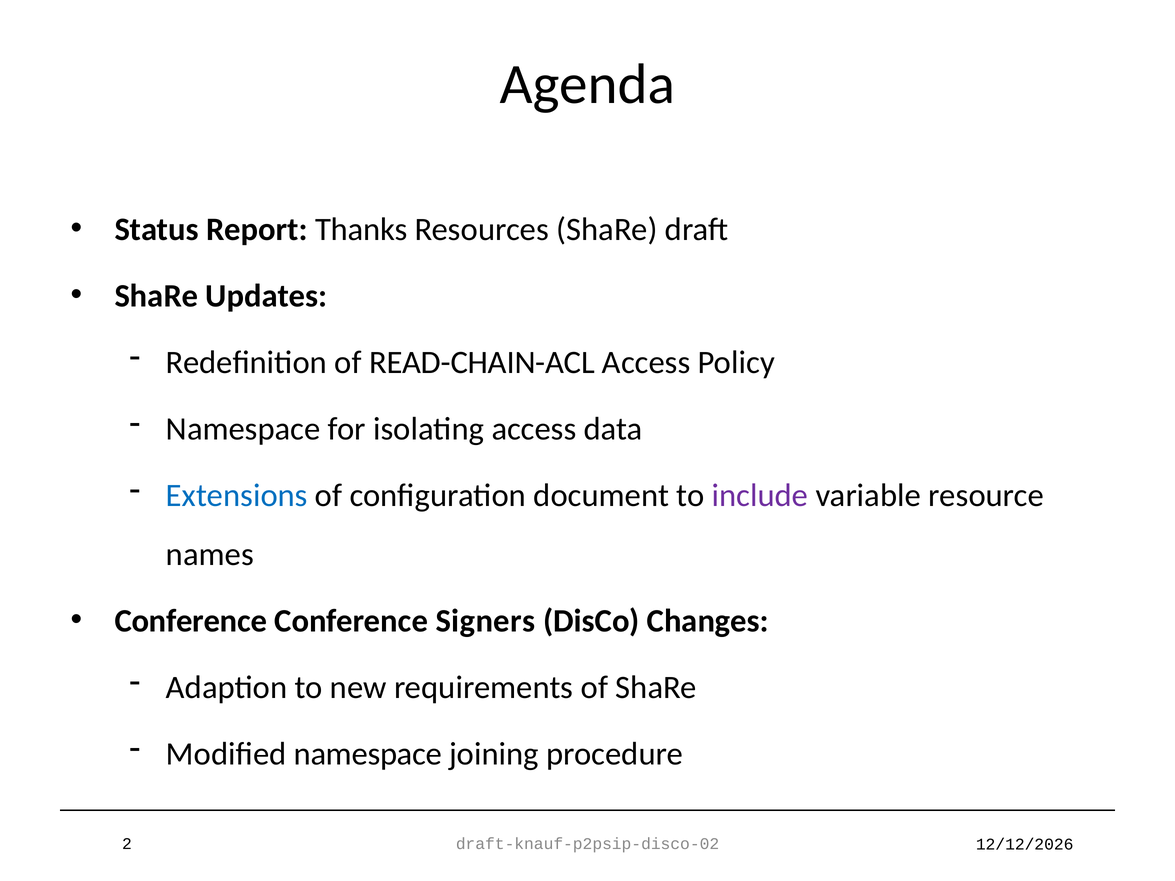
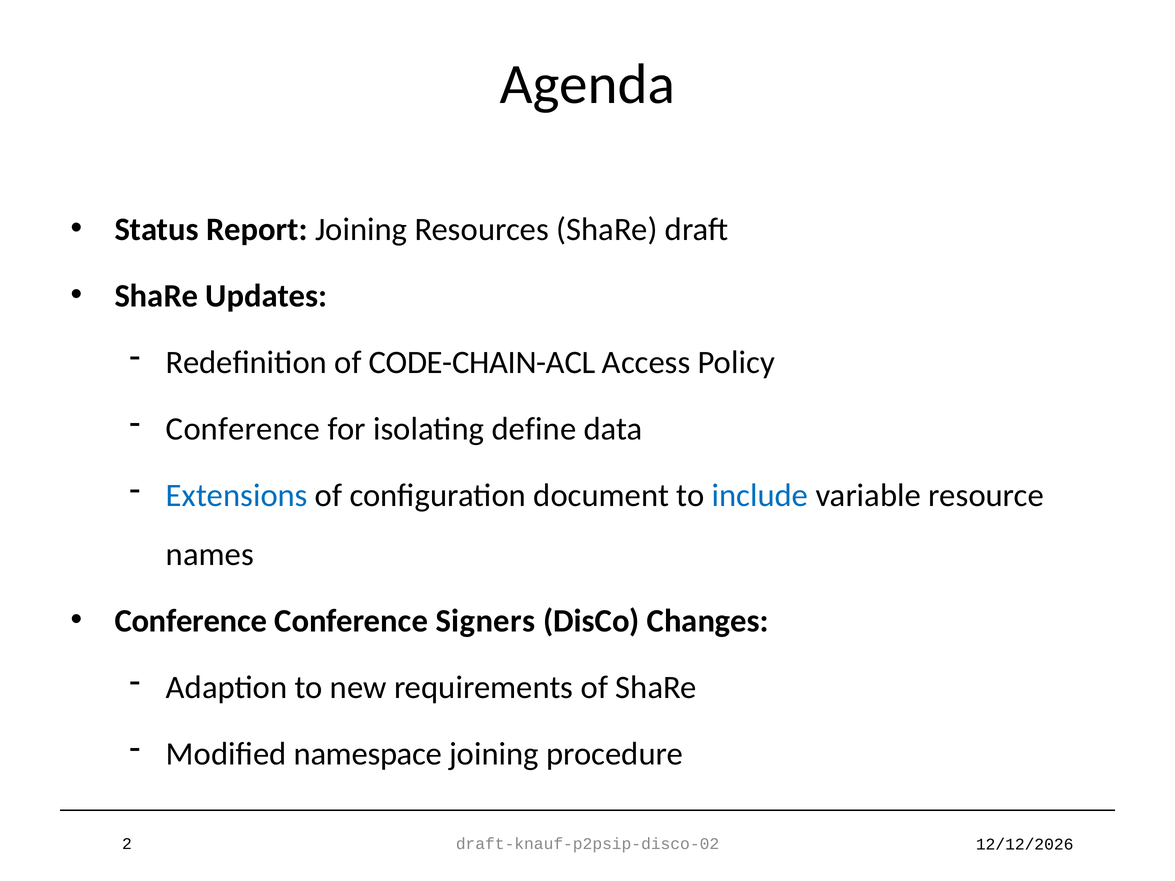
Report Thanks: Thanks -> Joining (361, 229)
READ-CHAIN-ACL: READ-CHAIN-ACL -> CODE-CHAIN-ACL (482, 363)
Namespace: Namespace -> Conference (243, 429)
isolating access: access -> define (534, 429)
include colour: purple -> blue (760, 496)
